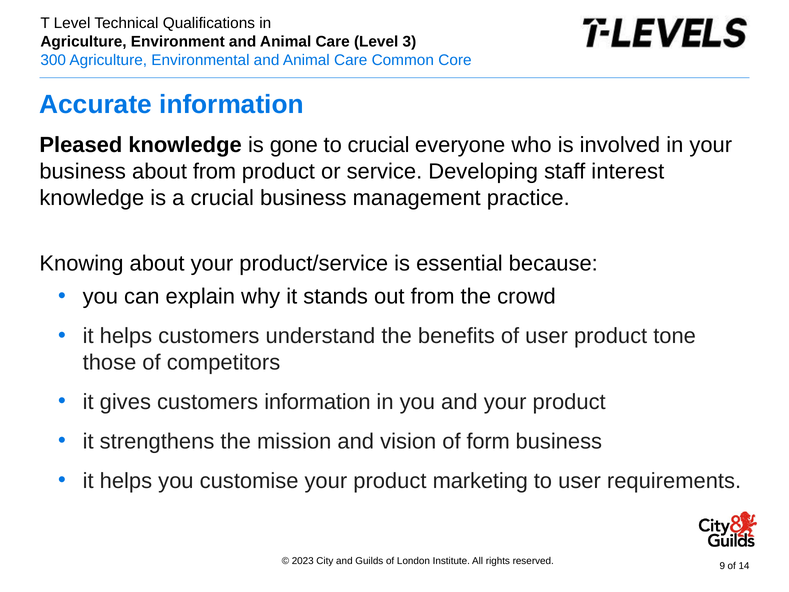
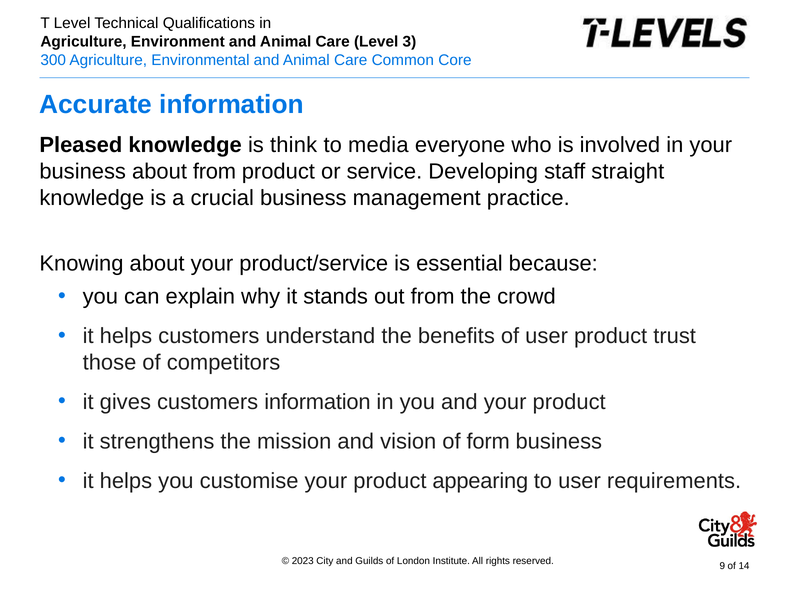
gone: gone -> think (294, 145)
to crucial: crucial -> media (378, 145)
interest: interest -> straight (628, 171)
tone: tone -> trust (675, 336)
marketing: marketing -> appearing (480, 481)
